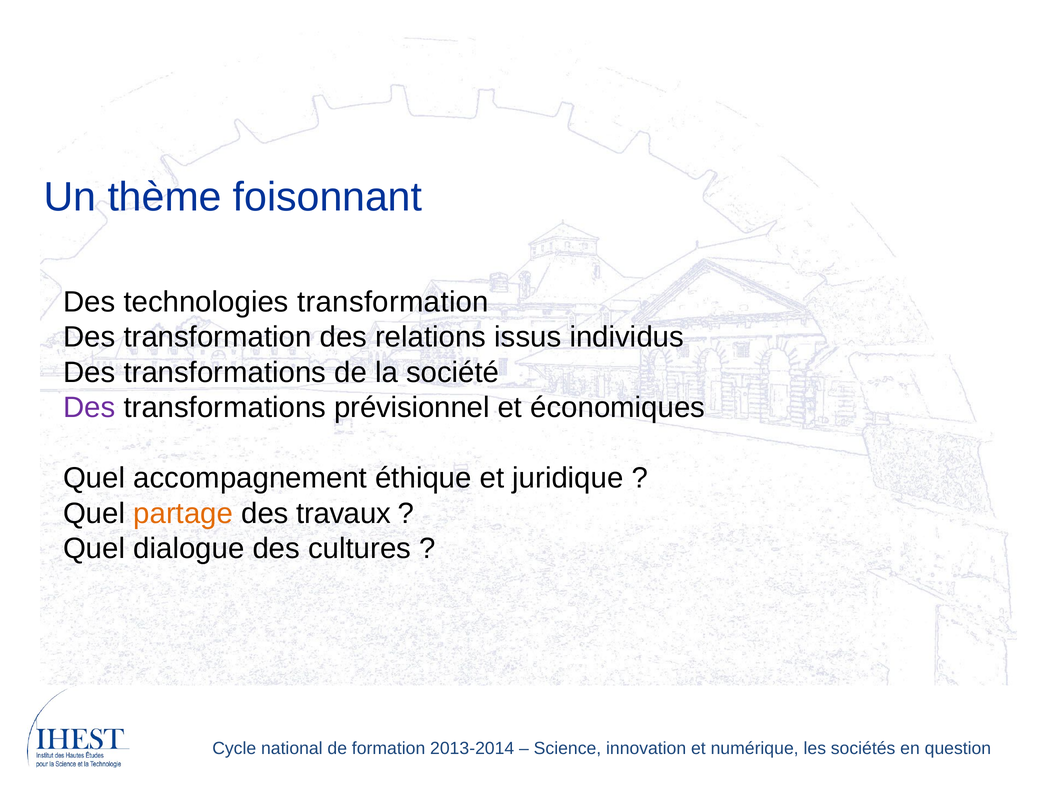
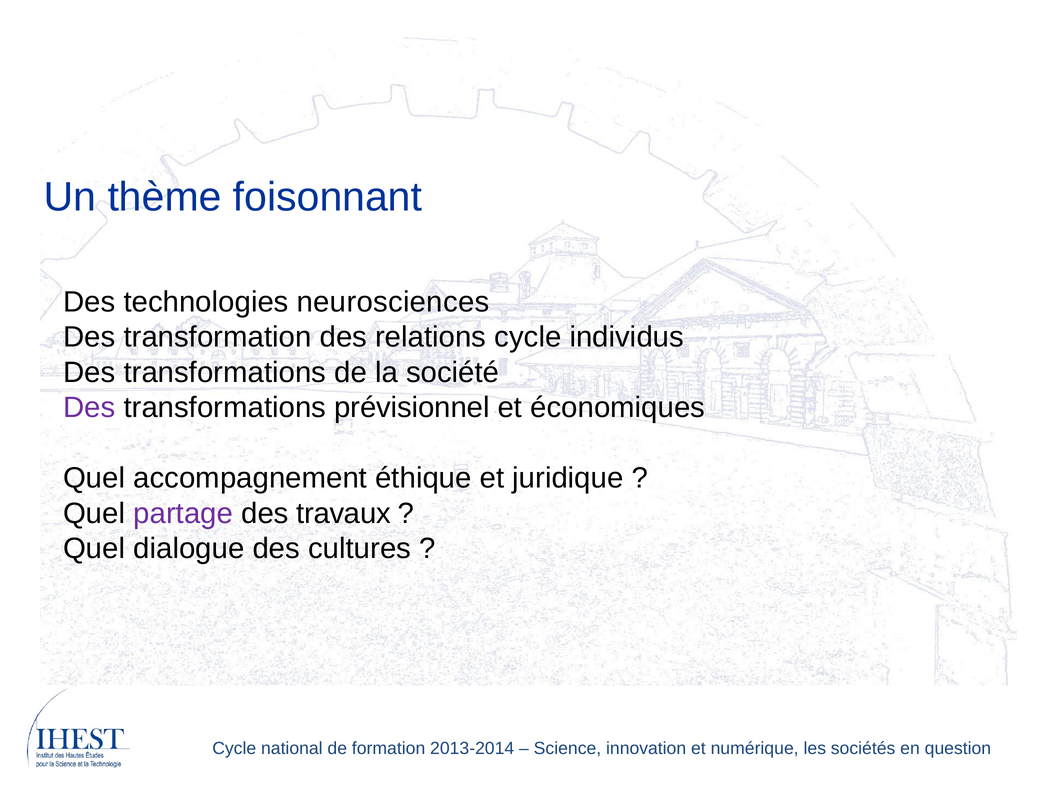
technologies transformation: transformation -> neurosciences (393, 302)
relations issus: issus -> cycle (528, 337)
partage colour: orange -> purple (183, 513)
